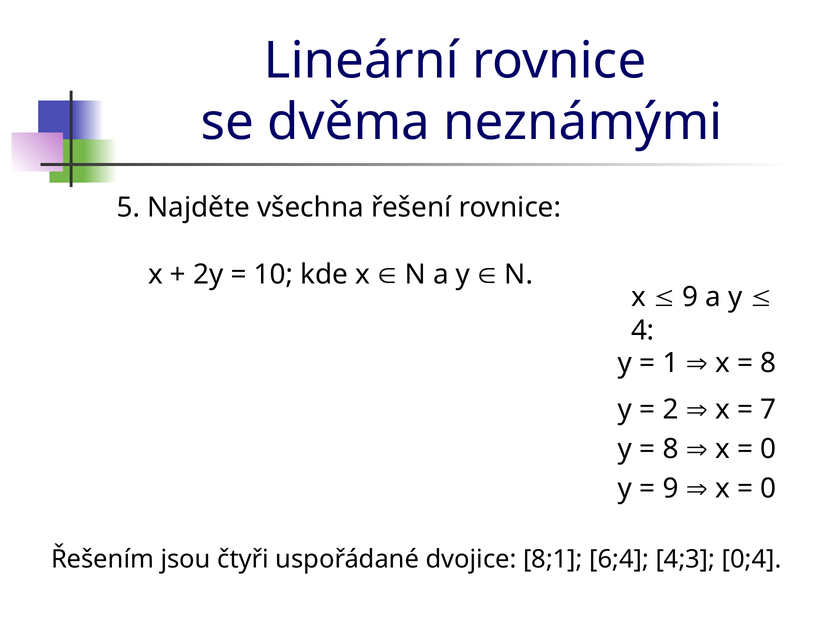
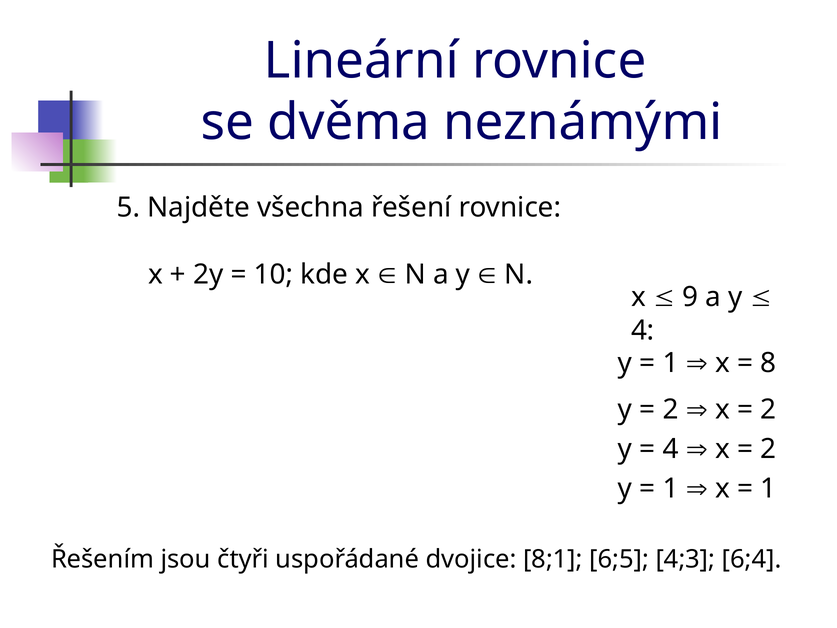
7: 7 -> 2 (768, 409)
8: 8 -> 4 (671, 449)
0: 0 -> 2 (768, 449)
9: 9 -> 1 (671, 488)
0: 0 -> 1 (768, 488)
6;4: 6;4 -> 6;5 (619, 559)
0;4: 0;4 -> 6;4 (752, 559)
